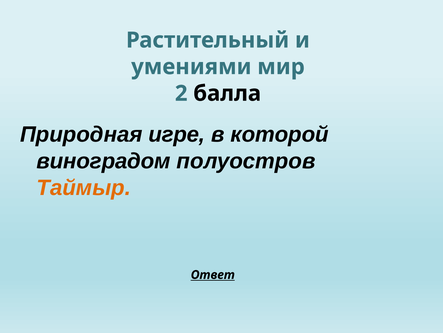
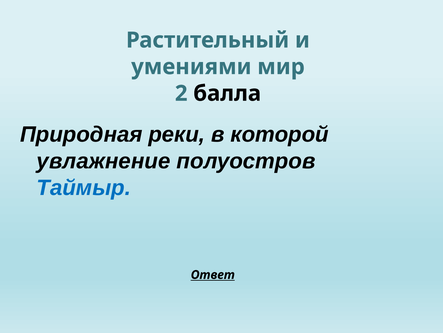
игре: игре -> реки (177, 134)
виноградом: виноградом -> увлажнение (104, 161)
Таймыр colour: orange -> blue (84, 187)
